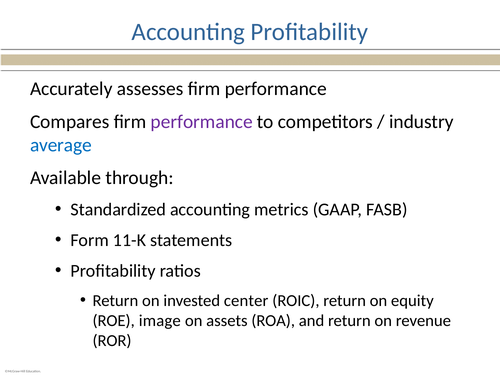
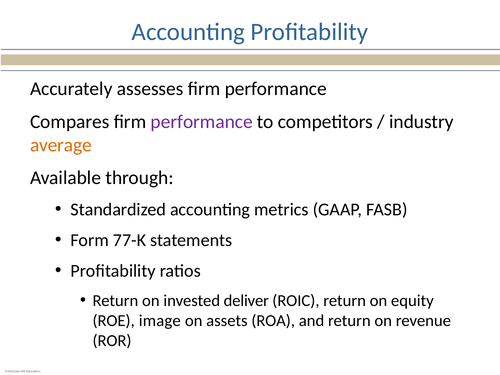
average colour: blue -> orange (61, 145)
11-K: 11-K -> 77-K (130, 240)
center: center -> deliver (246, 301)
